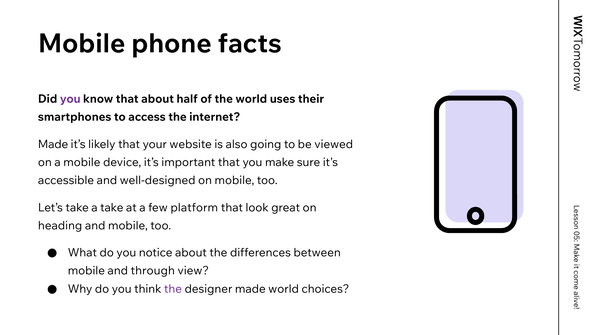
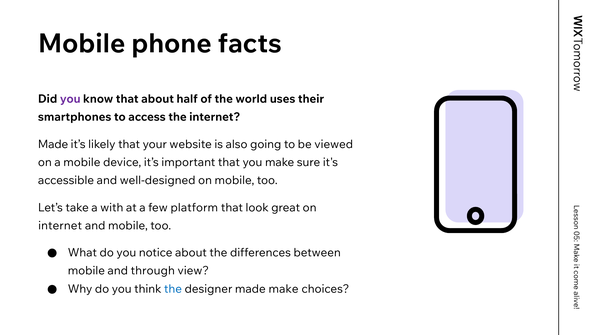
a take: take -> with (112, 208)
heading: heading -> internet (60, 226)
the colour: purple -> blue (173, 289)
made world: world -> make (284, 289)
